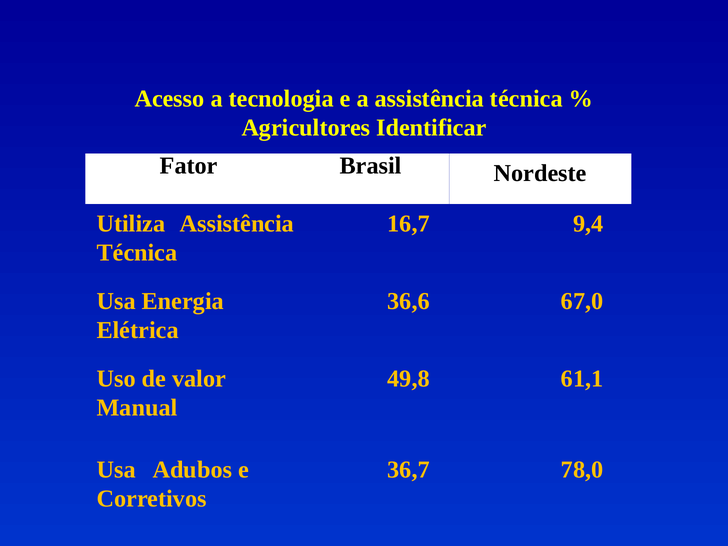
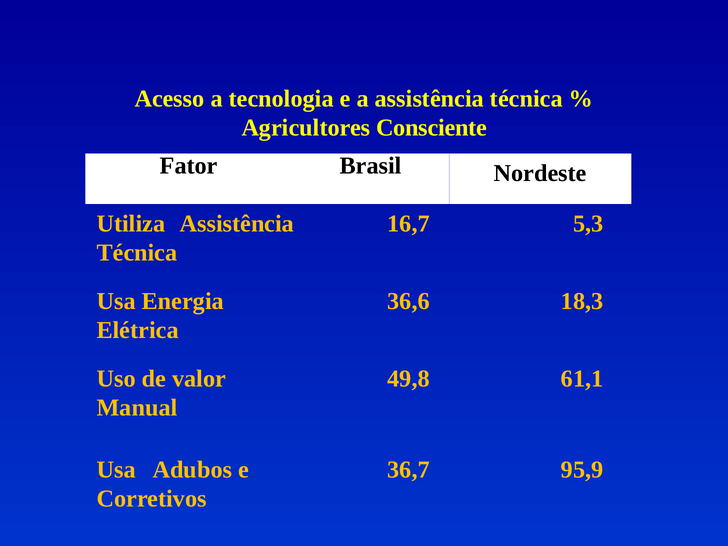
Identificar: Identificar -> Consciente (432, 128)
9,4: 9,4 -> 5,3 (588, 224)
67,0: 67,0 -> 18,3 (582, 301)
78,0: 78,0 -> 95,9 (582, 470)
